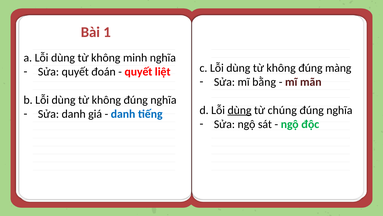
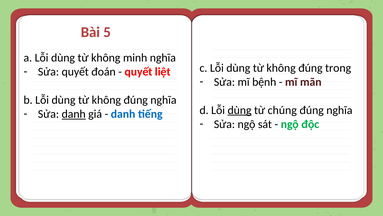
1: 1 -> 5 (107, 32)
màng: màng -> trong (338, 68)
bằng: bằng -> bệnh (264, 82)
danh underline: none -> present (74, 114)
